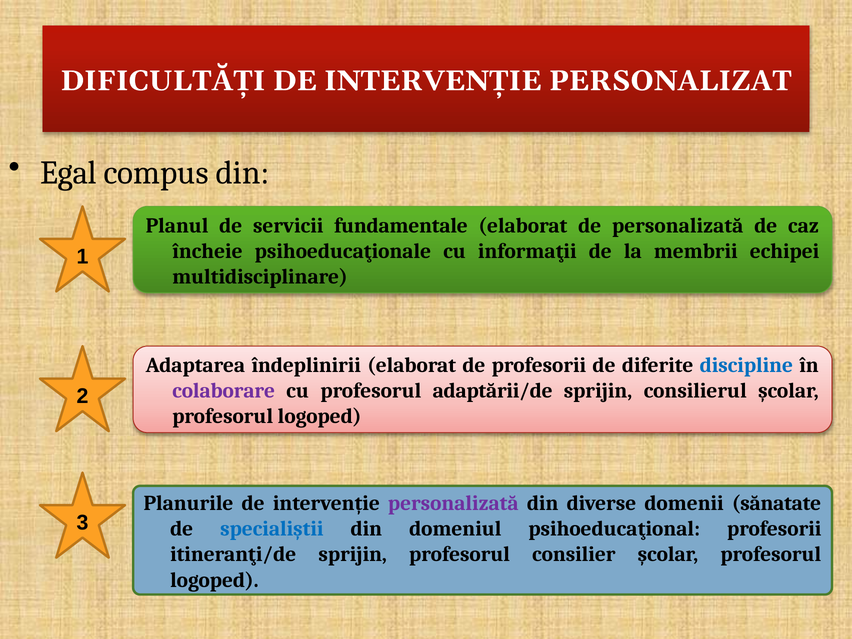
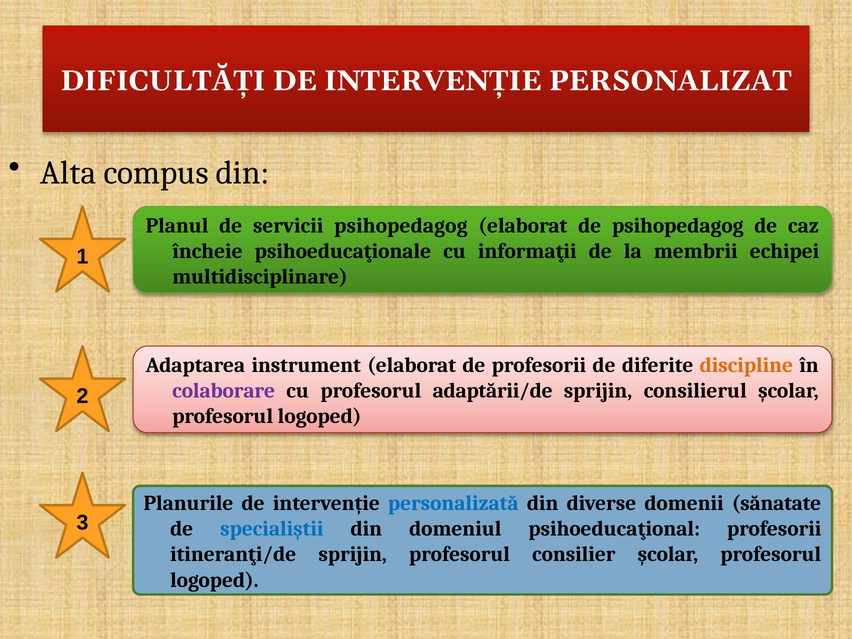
Egal: Egal -> Alta (68, 173)
servicii fundamentale: fundamentale -> psihopedagog (401, 225)
de personalizată: personalizată -> psihopedagog (678, 225)
îndeplinirii: îndeplinirii -> instrument (306, 365)
discipline colour: blue -> orange (746, 365)
personalizată colour: purple -> blue (453, 503)
